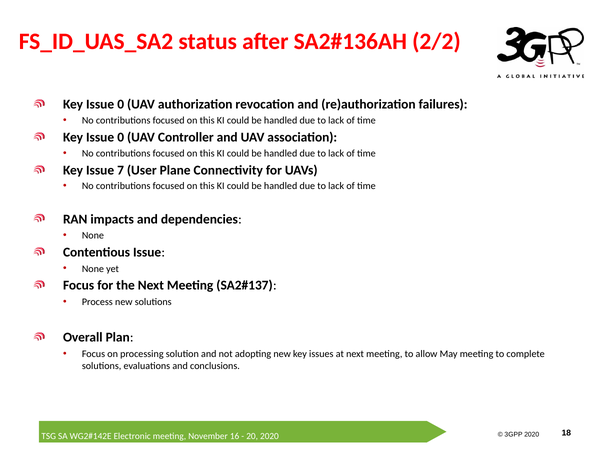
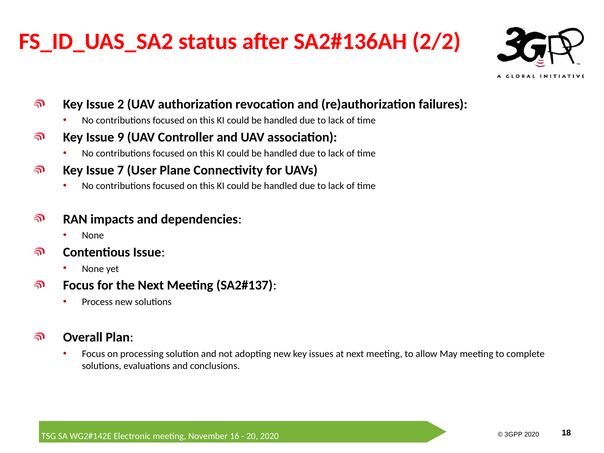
0: 0 -> 2 (121, 105)
0: 0 -> 9 (121, 137)
